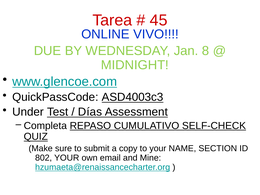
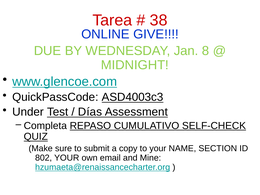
45: 45 -> 38 (159, 20)
VIVO: VIVO -> GIVE (156, 34)
